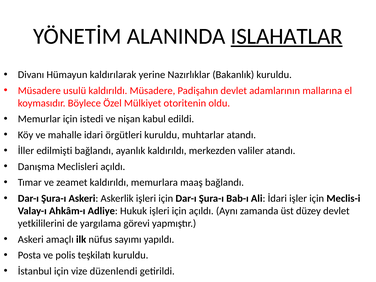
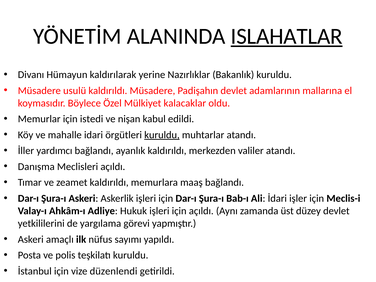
otoritenin: otoritenin -> kalacaklar (185, 103)
kuruldu underline: none -> present (162, 135)
edilmişti: edilmişti -> yardımcı (54, 151)
